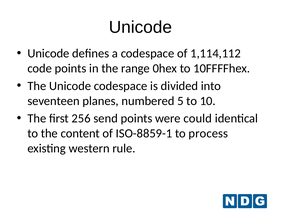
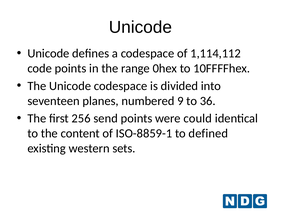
5: 5 -> 9 (180, 101)
10: 10 -> 36 (208, 101)
process: process -> defined (208, 133)
rule: rule -> sets (124, 148)
